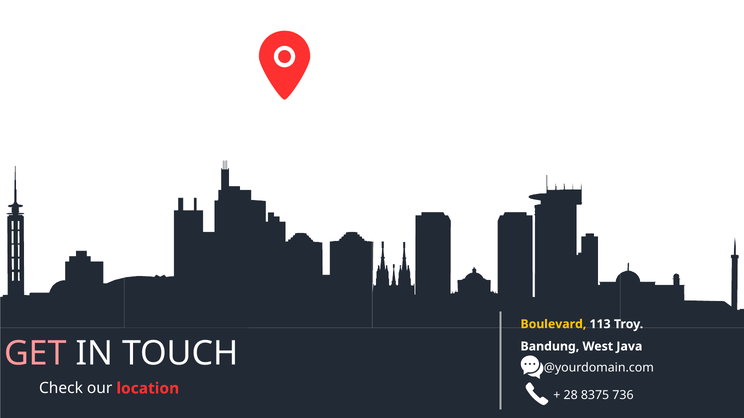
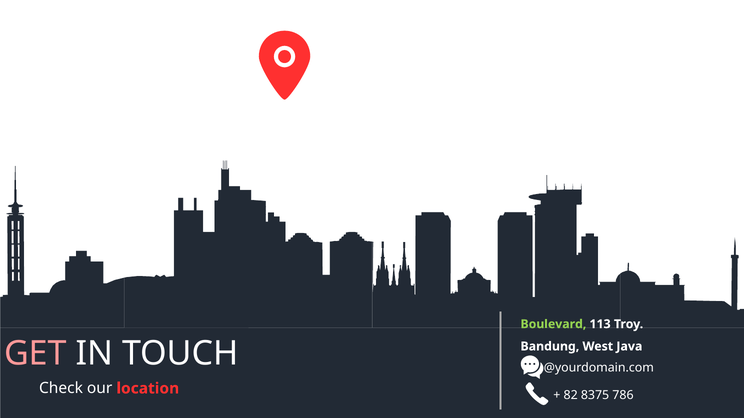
Boulevard colour: yellow -> light green (553, 324)
28: 28 -> 82 (571, 395)
736: 736 -> 786 (623, 395)
